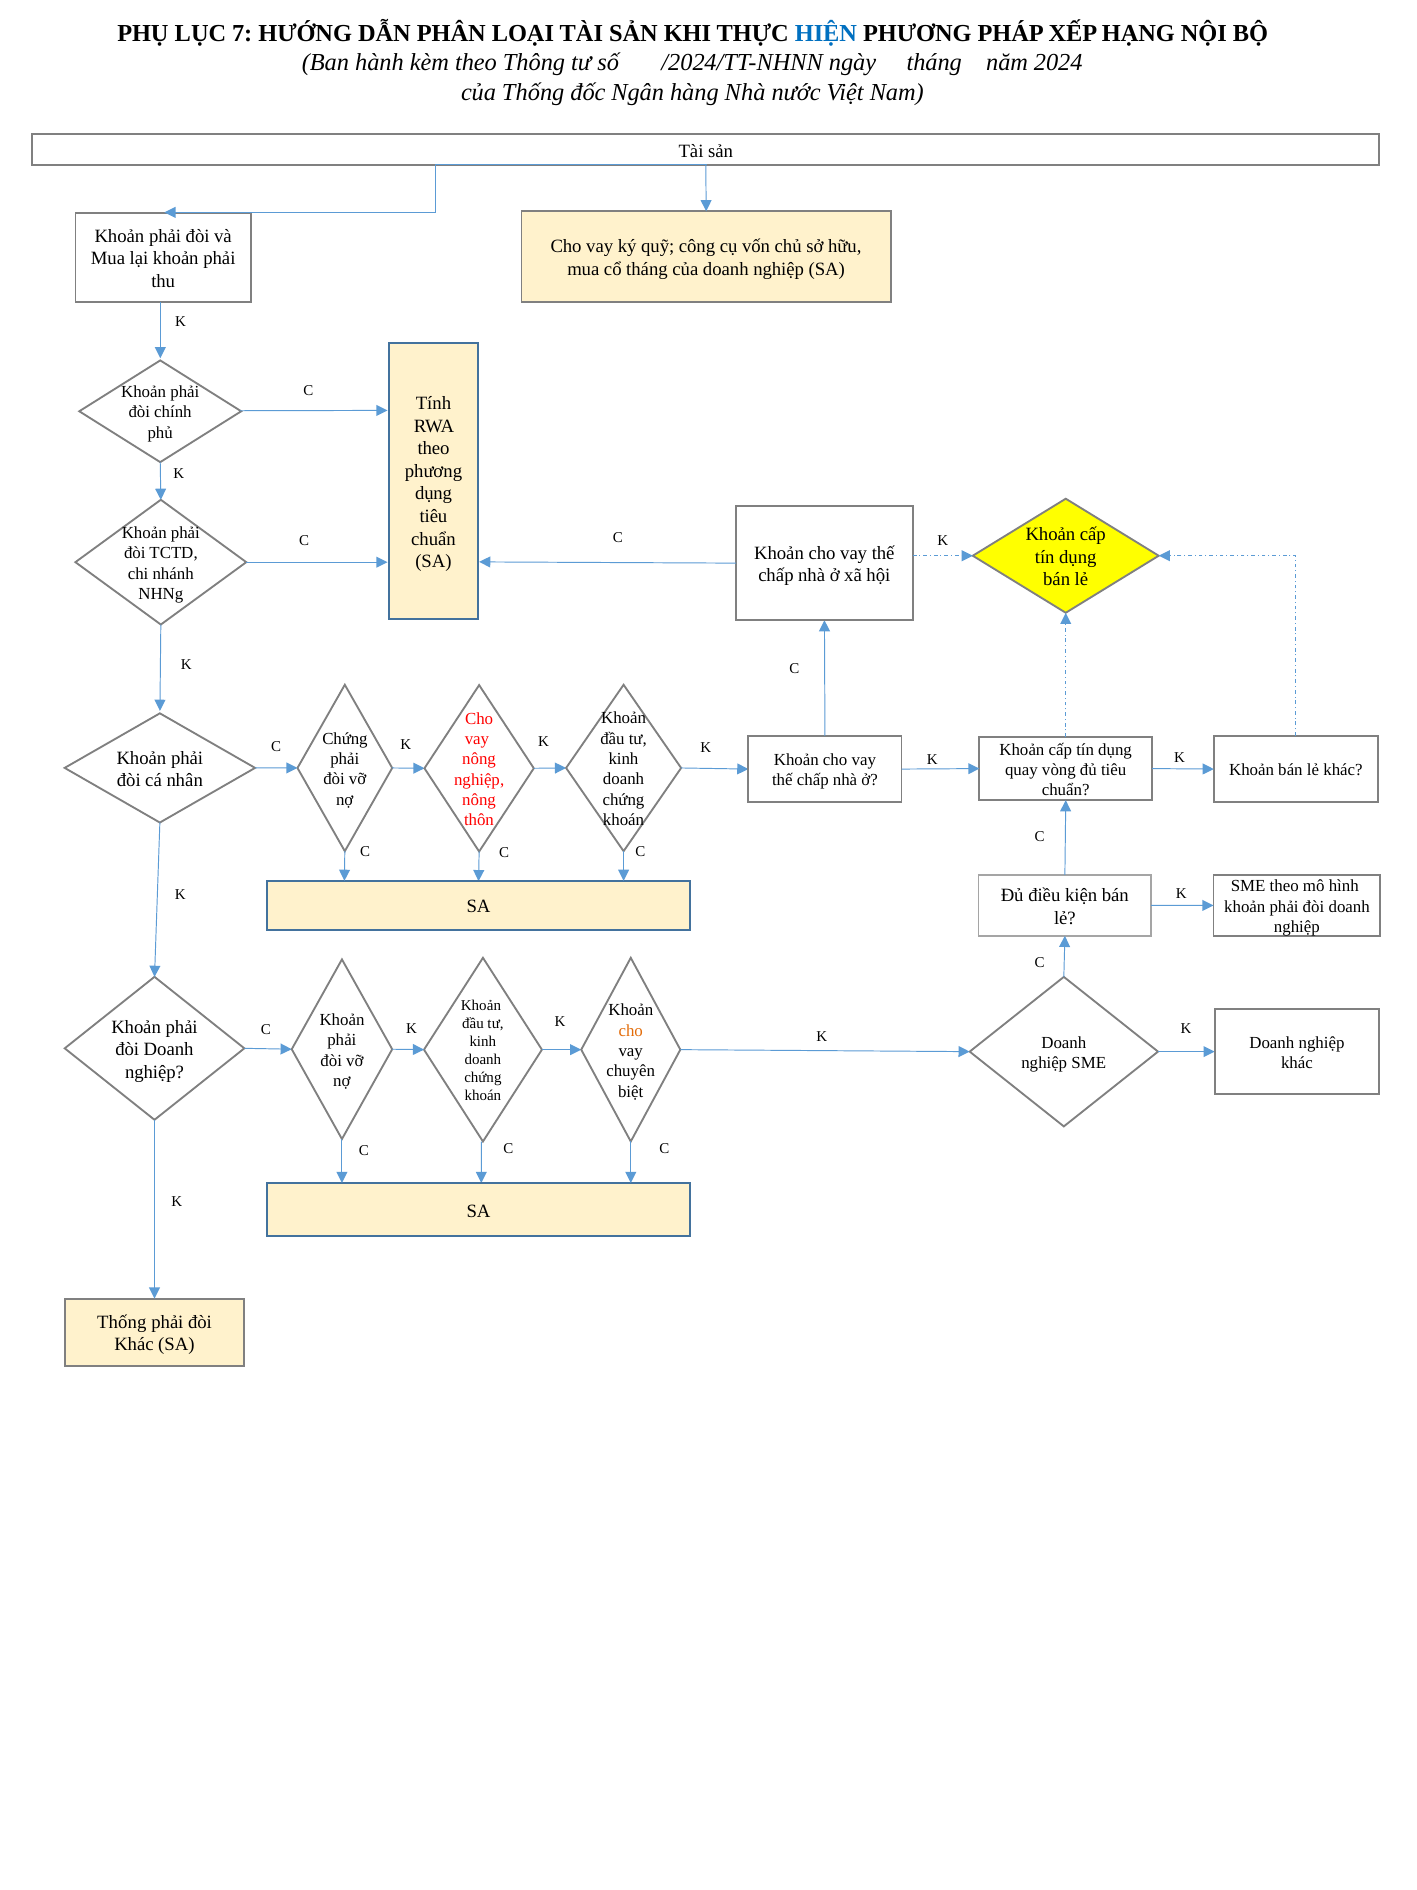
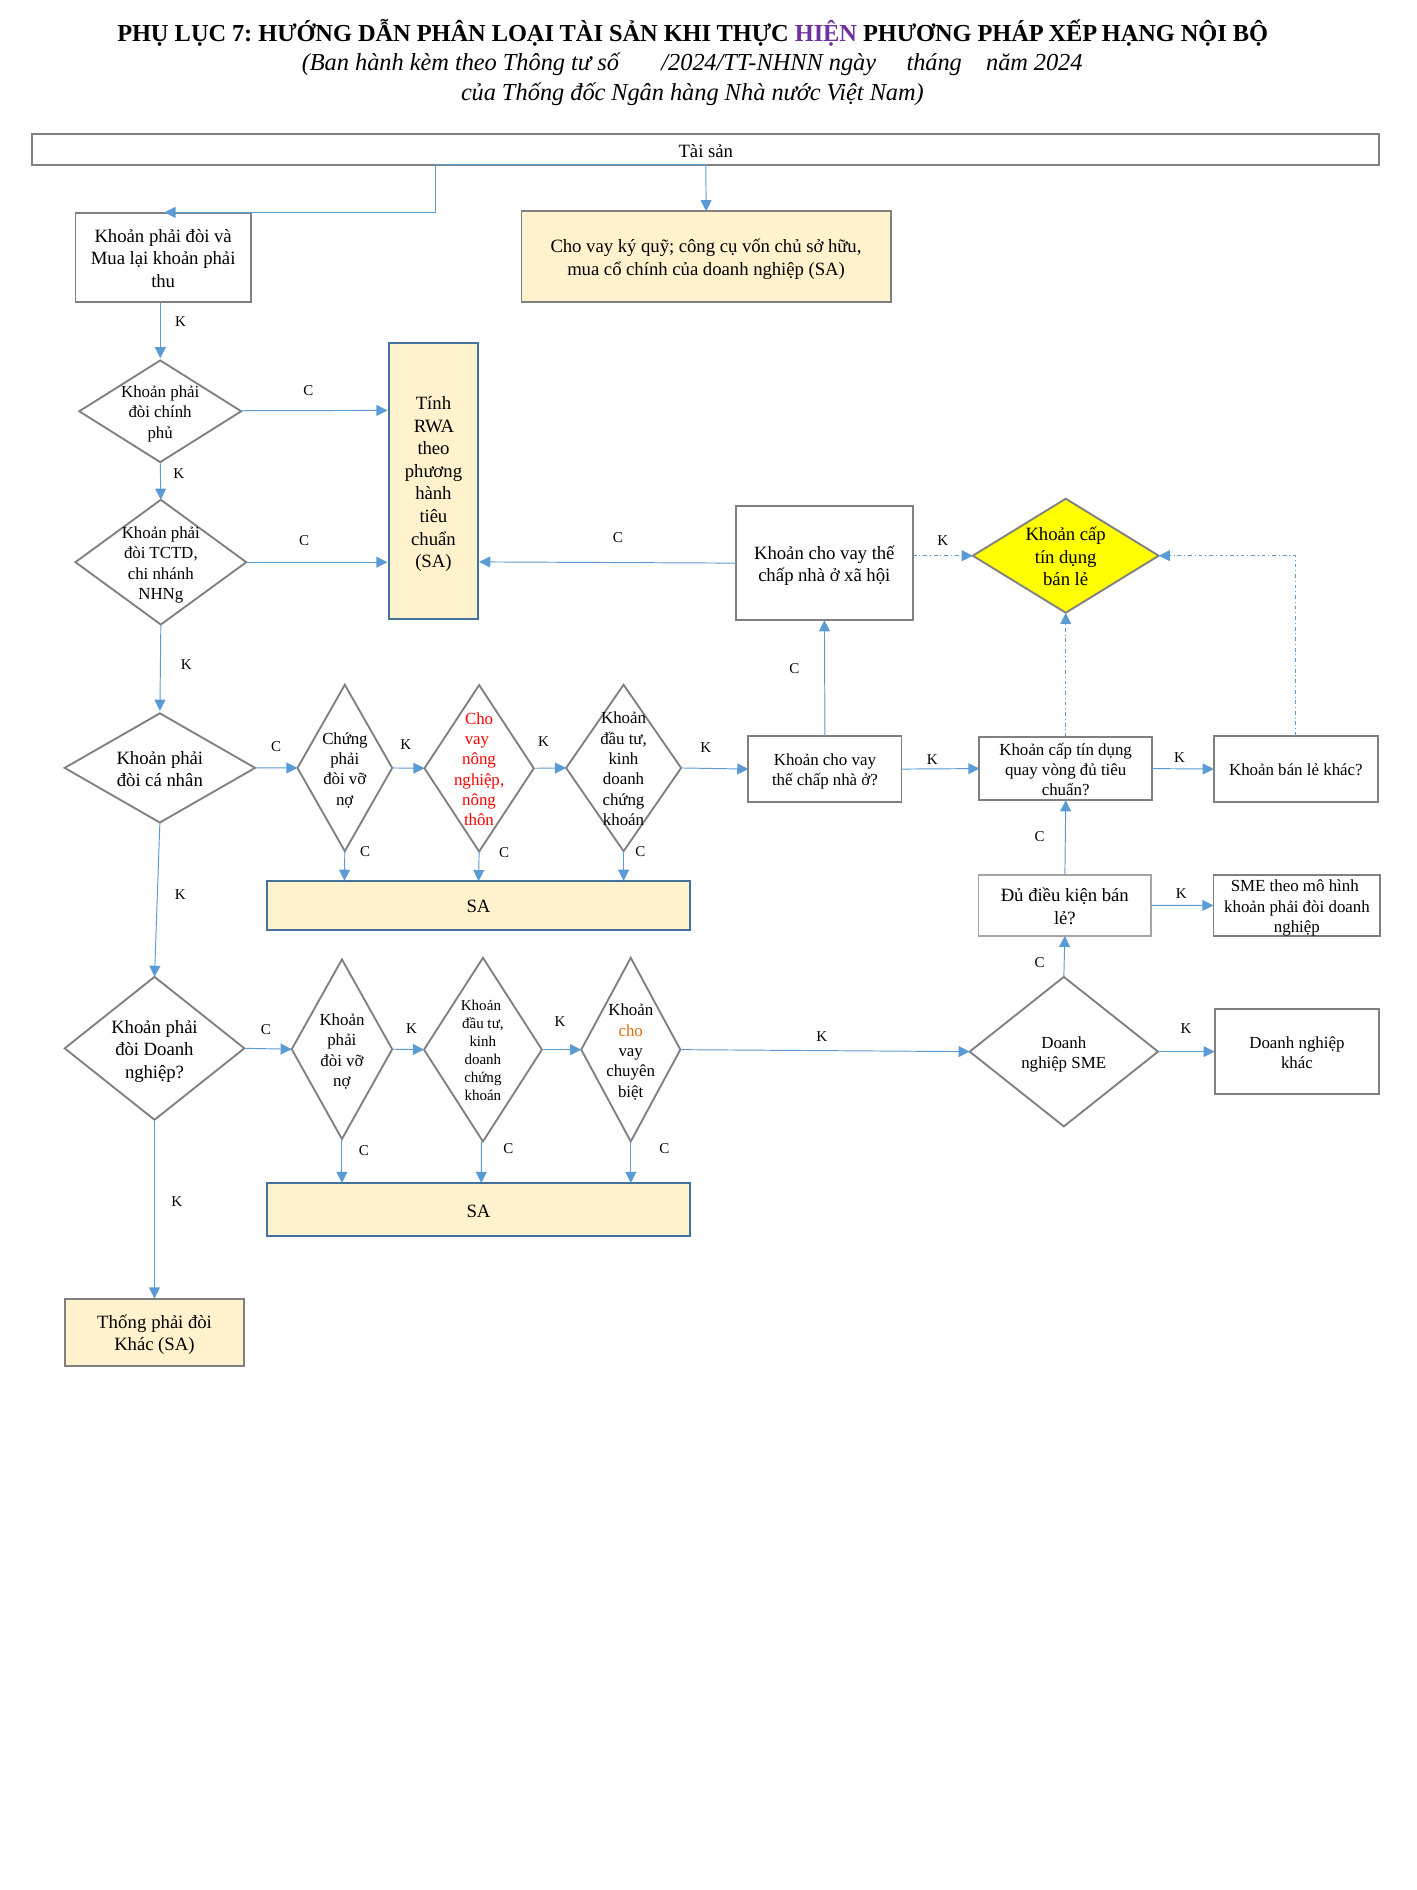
HIỆN colour: blue -> purple (826, 34)
cổ tháng: tháng -> chính (647, 269)
dụng: dụng -> hành (433, 494)
